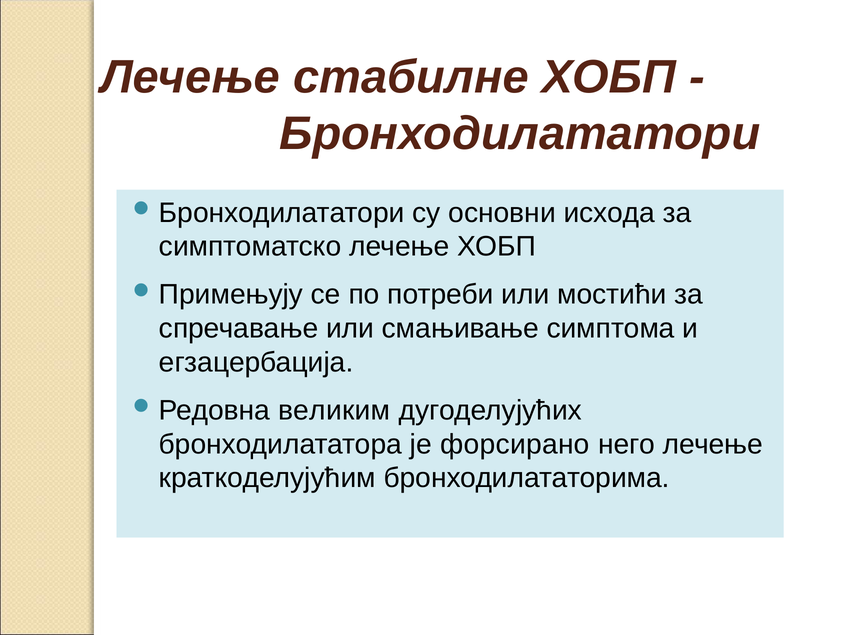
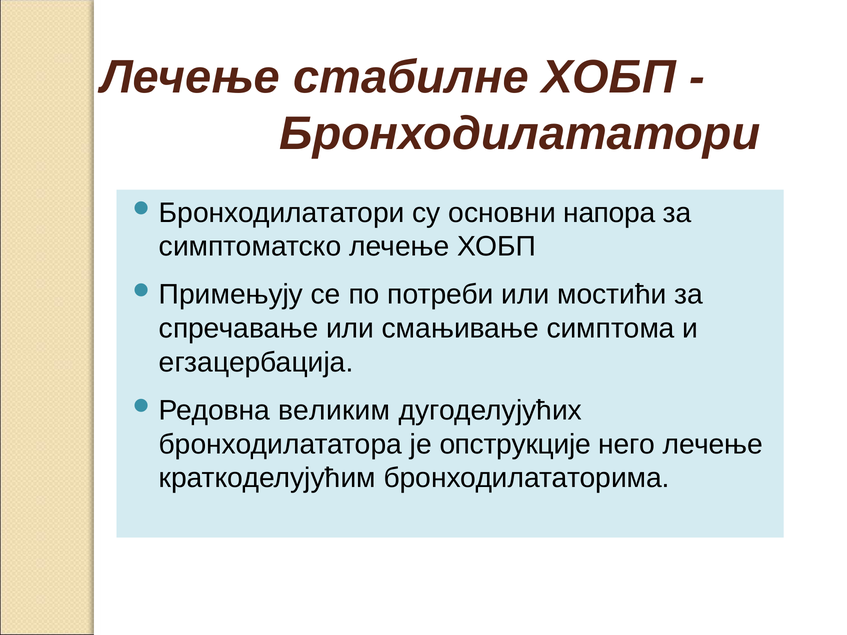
исхода: исхода -> напора (609, 213)
форсирано: форсирано -> опструкције (515, 444)
